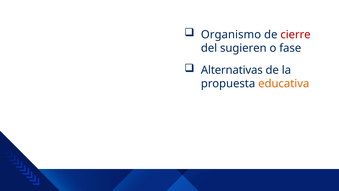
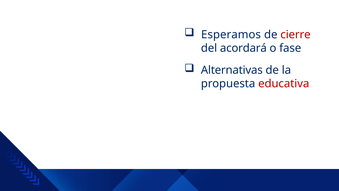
Organismo: Organismo -> Esperamos (231, 34)
sugieren: sugieren -> acordará (243, 48)
educativa colour: orange -> red (284, 84)
